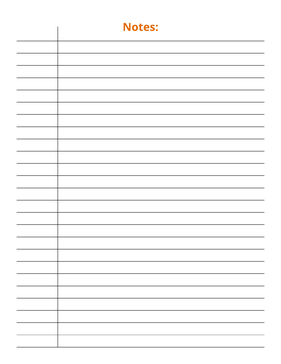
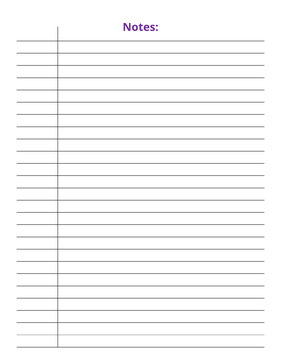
Notes colour: orange -> purple (140, 27)
